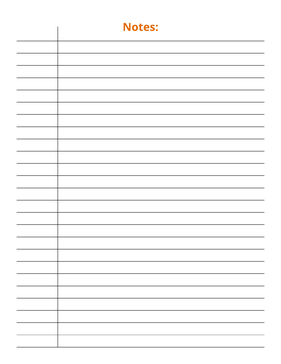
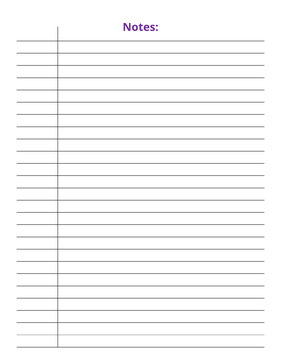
Notes colour: orange -> purple (140, 27)
